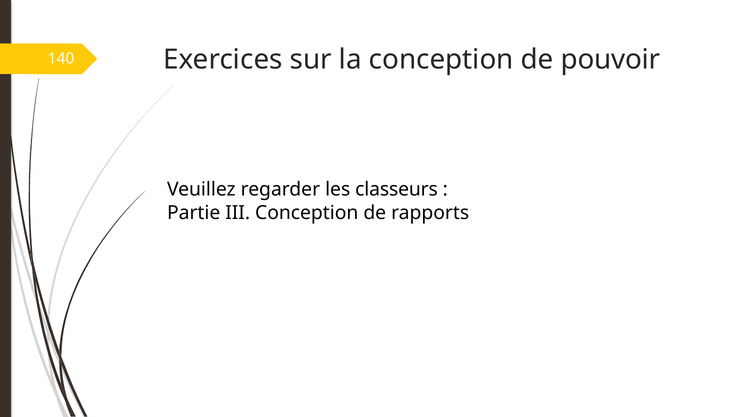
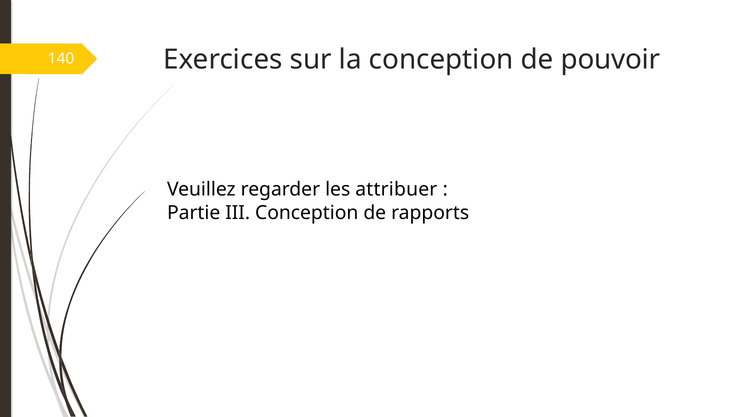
classeurs: classeurs -> attribuer (396, 190)
